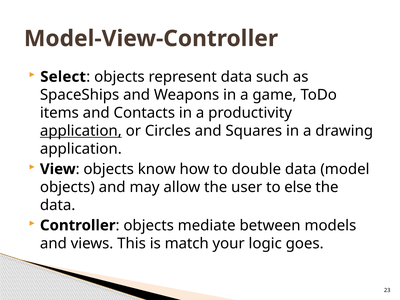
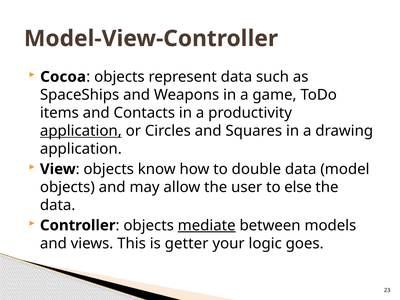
Select: Select -> Cocoa (63, 77)
mediate underline: none -> present (207, 225)
match: match -> getter (187, 243)
